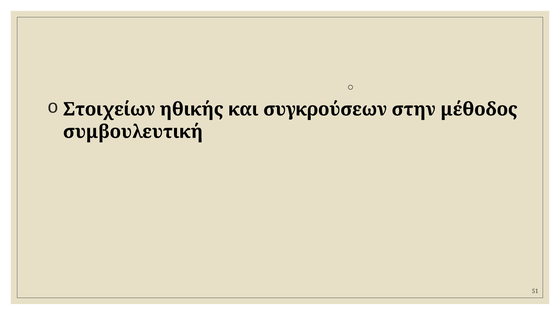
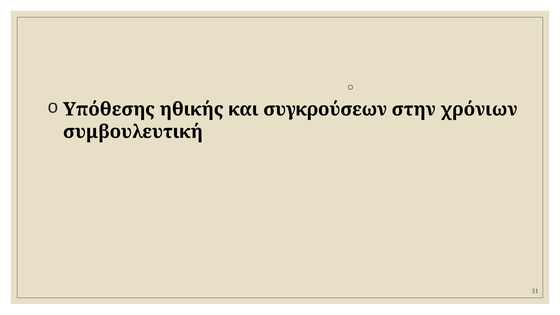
Στοιχείων: Στοιχείων -> Υπόθεσης (109, 109)
μέθοδος: μέθοδος -> χρόνιων (479, 109)
